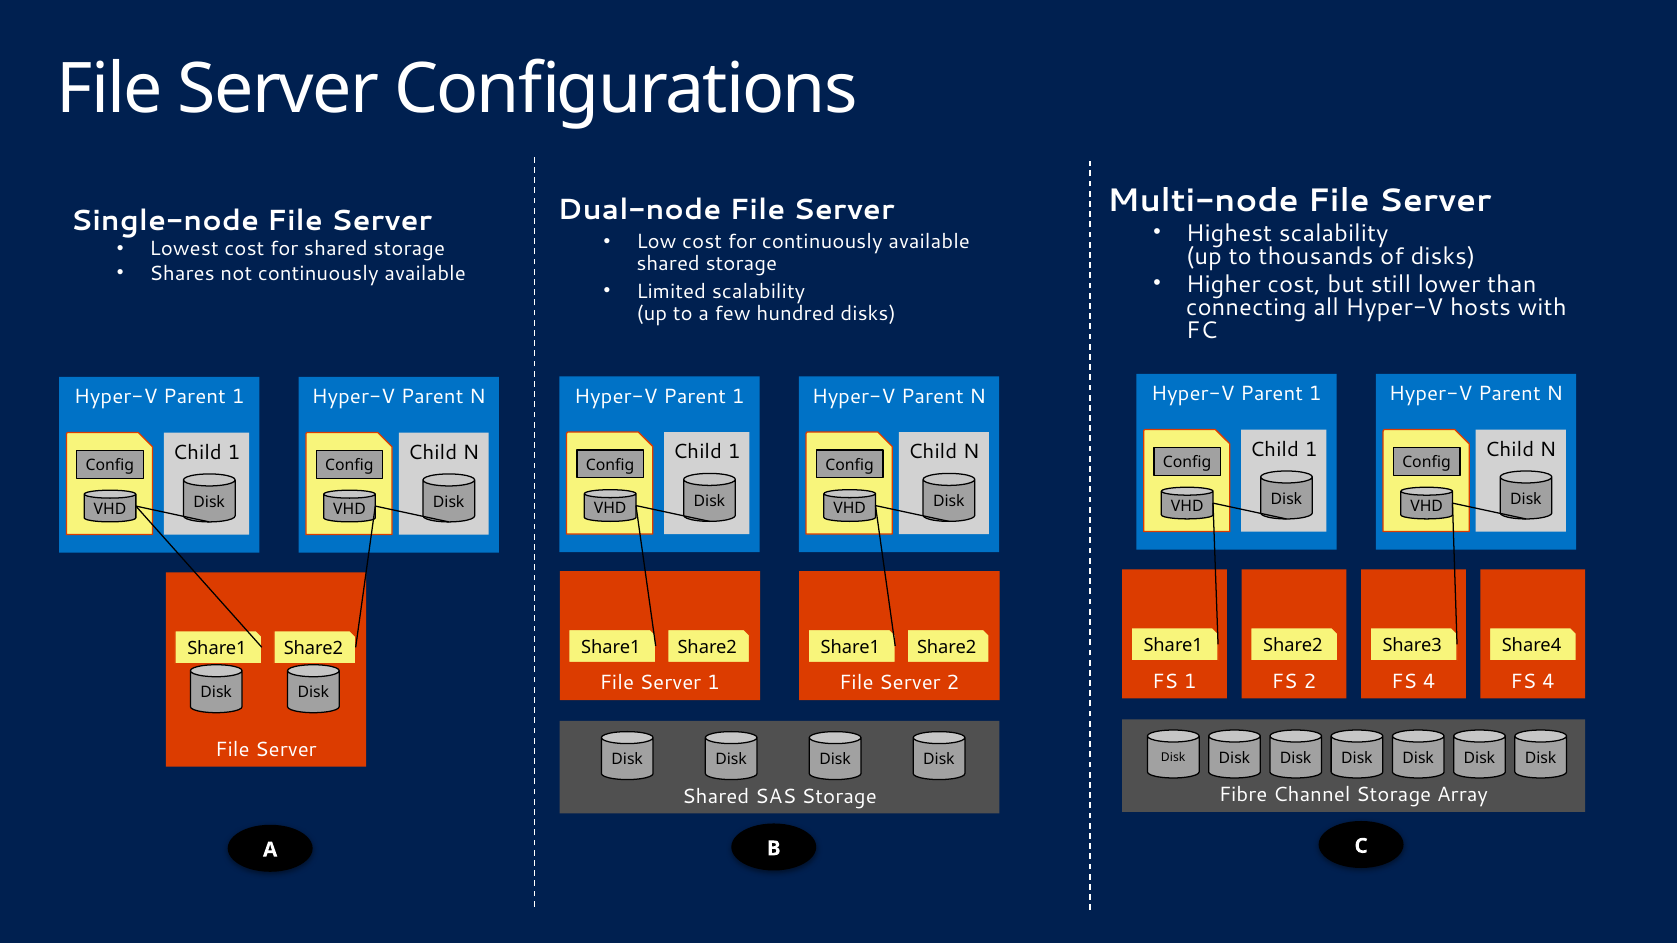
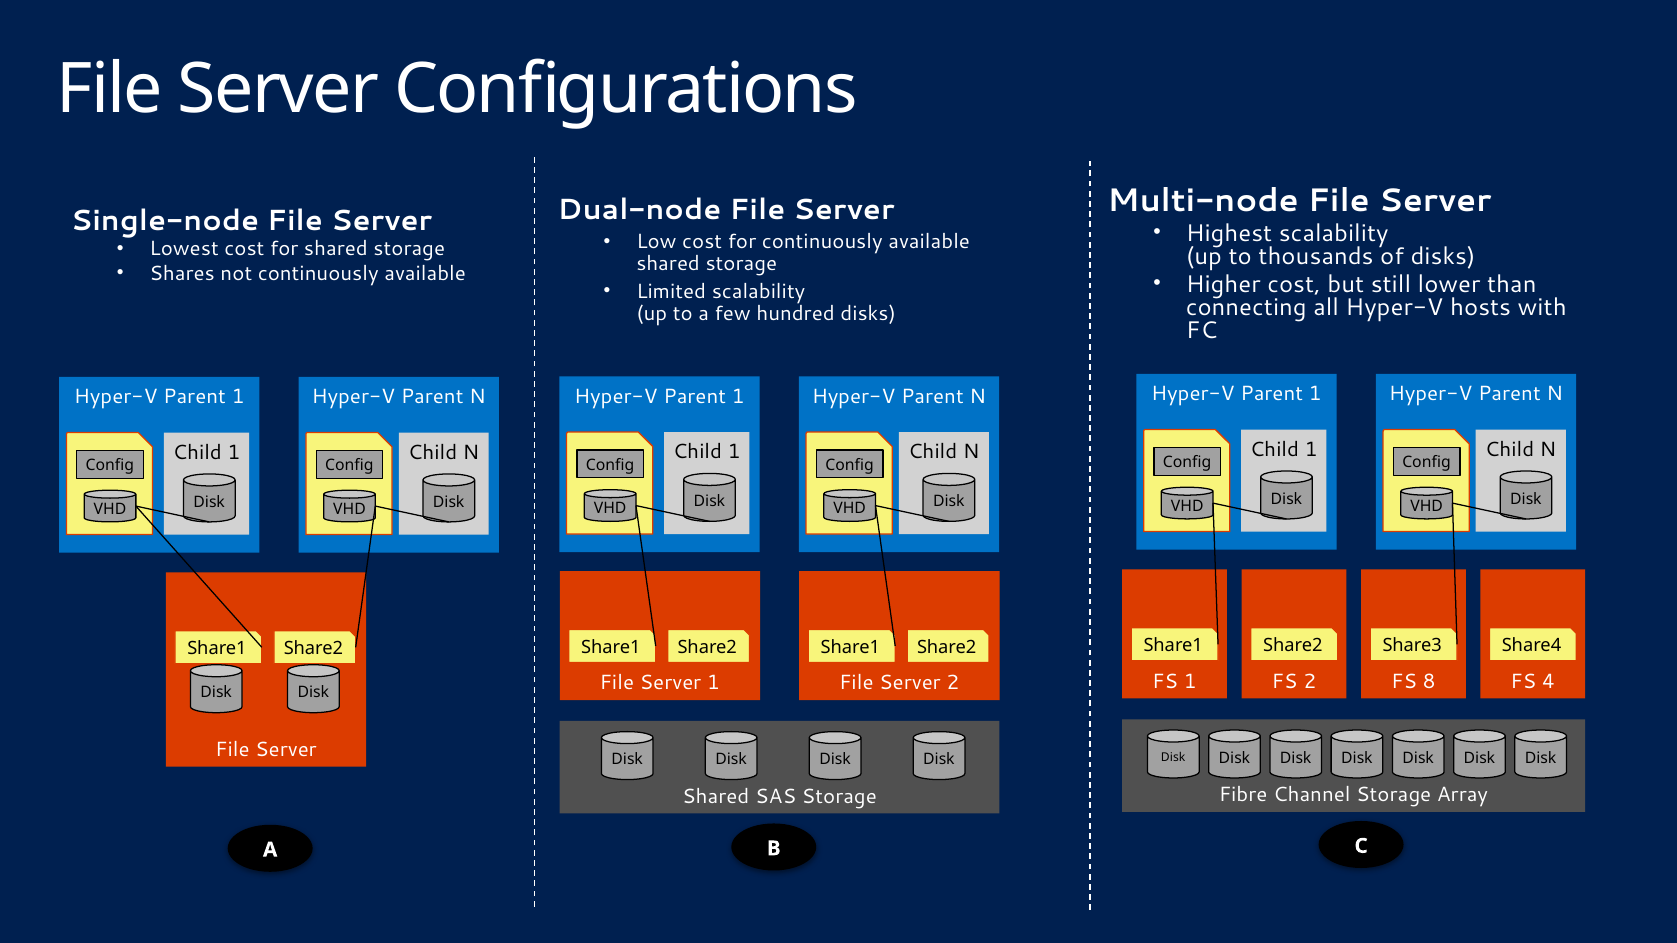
4: 4 -> 8 (1429, 681)
